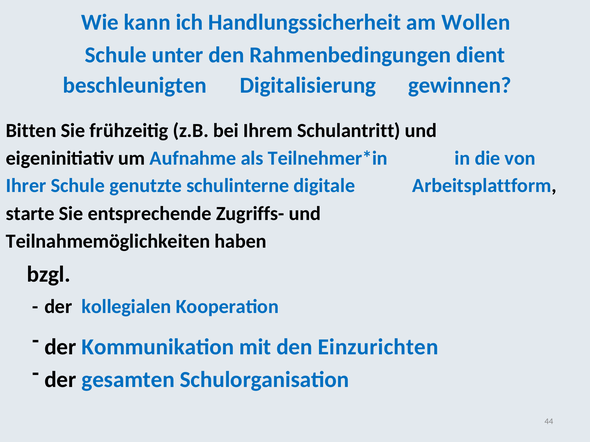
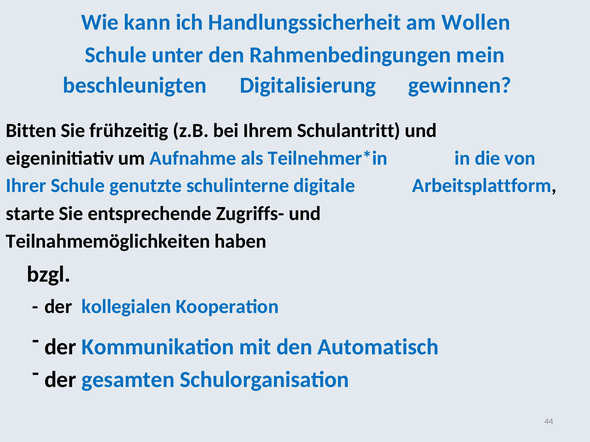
dient: dient -> mein (481, 55)
Einzurichten: Einzurichten -> Automatisch (378, 347)
